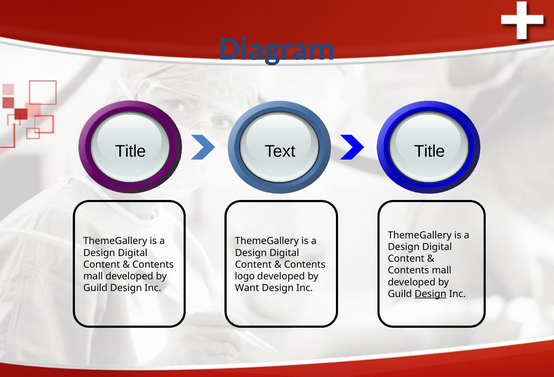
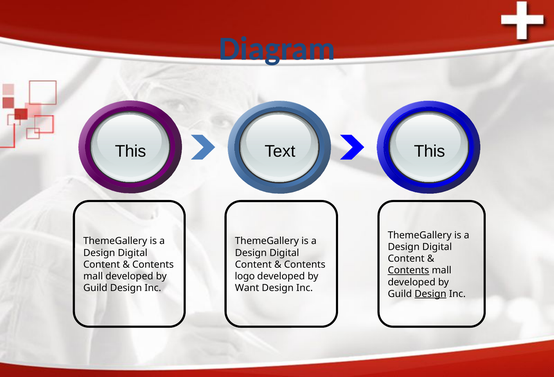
Title: Title -> This (130, 151)
Text Title: Title -> This (429, 151)
Contents underline: none -> present (408, 270)
